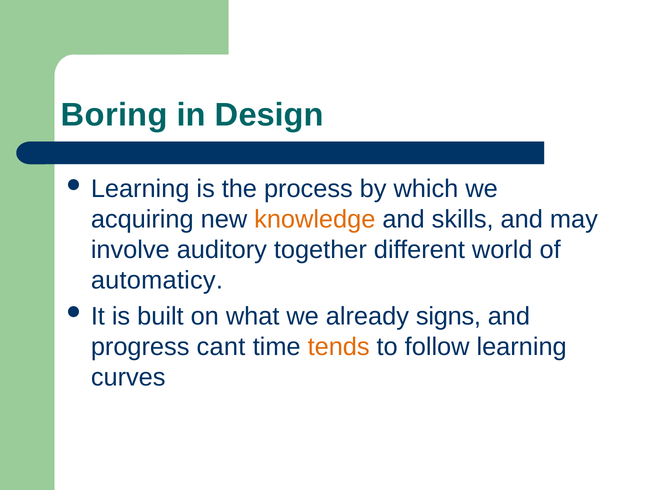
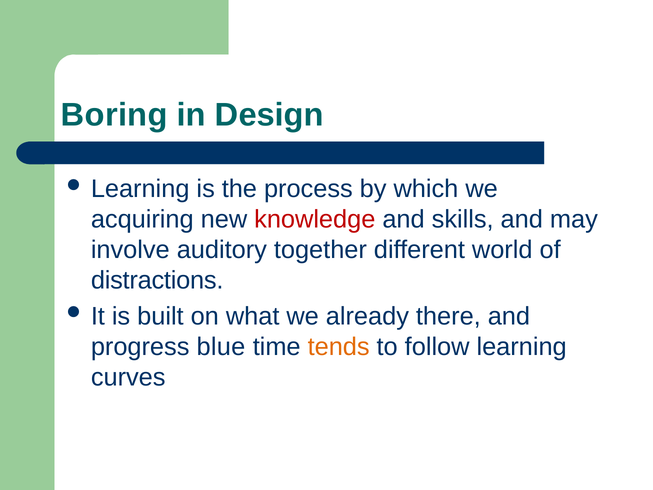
knowledge colour: orange -> red (315, 219)
automaticy: automaticy -> distractions (157, 280)
signs: signs -> there (448, 316)
cant: cant -> blue (221, 347)
